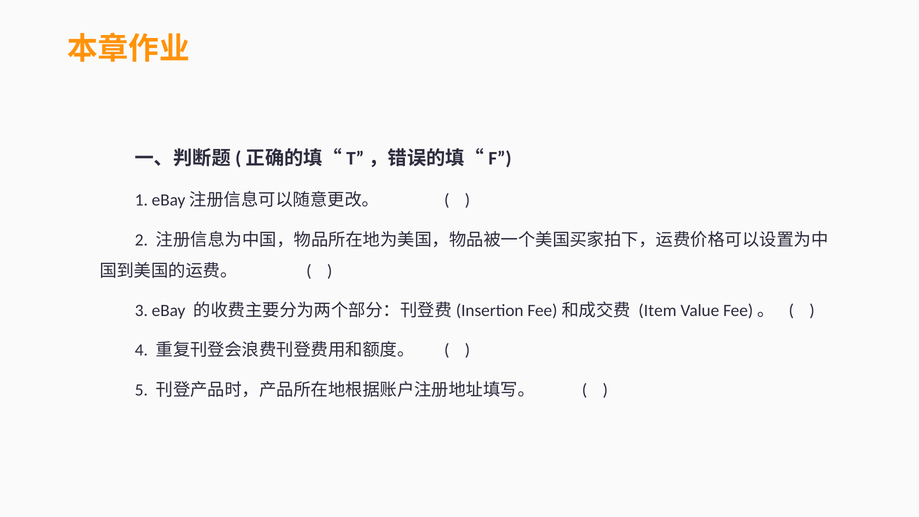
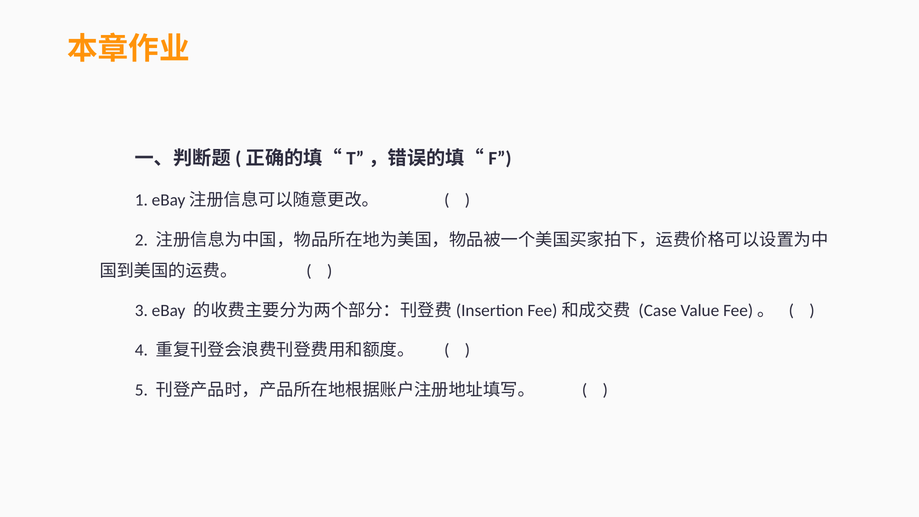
Item: Item -> Case (658, 311)
